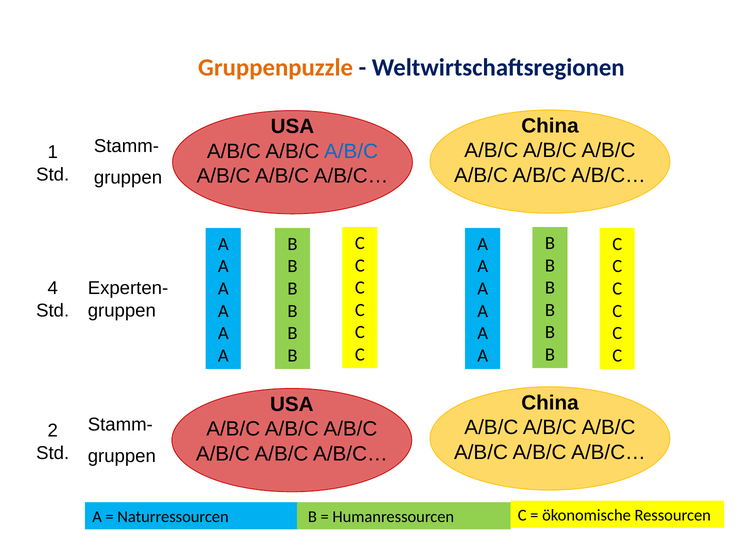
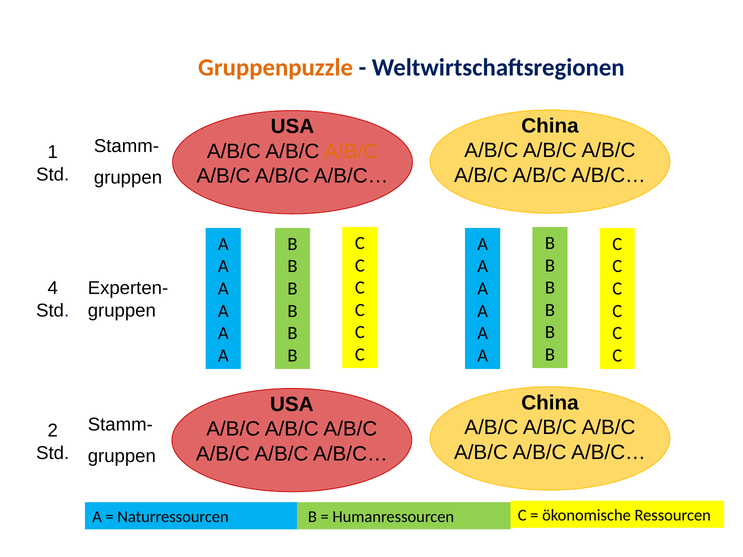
A/B/C colour: blue -> orange (351, 151)
